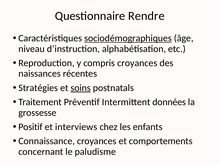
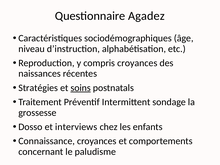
Rendre: Rendre -> Agadez (146, 16)
sociodémographiques underline: present -> none (128, 38)
données: données -> sondage (169, 102)
Positif: Positif -> Dosso (30, 127)
